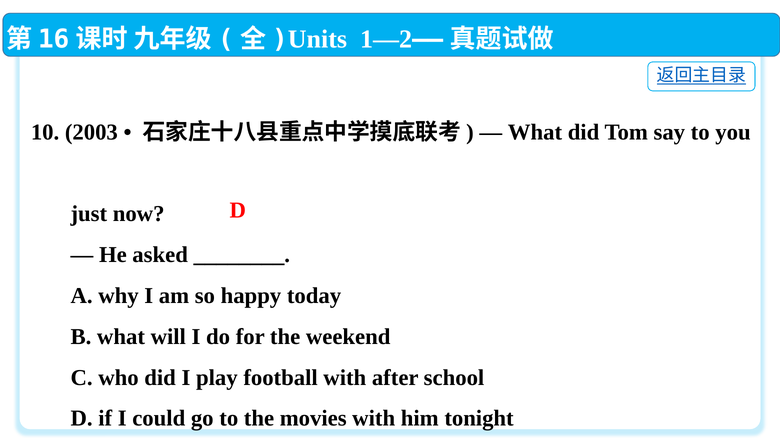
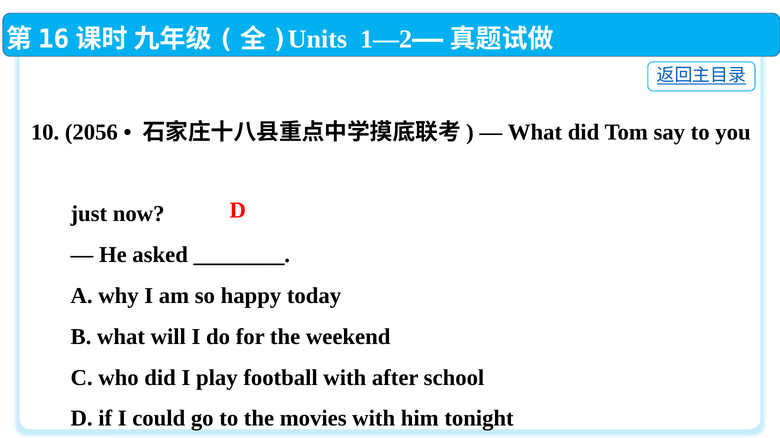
2003: 2003 -> 2056 (91, 132)
